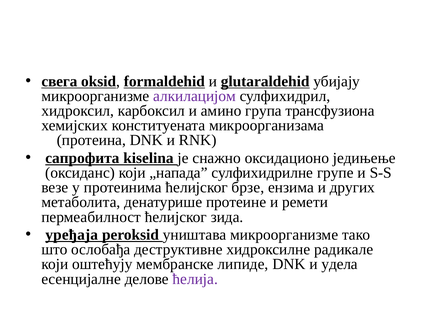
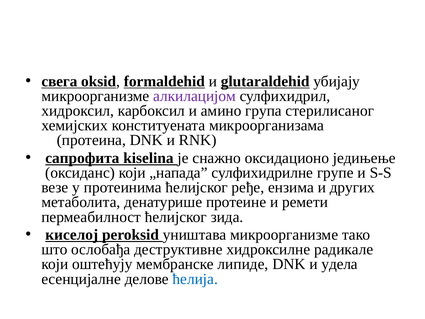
трансфузиона: трансфузиона -> стерилисаног (330, 111)
брзе: брзе -> ређе (248, 187)
уређаја: уређаја -> киселој (72, 235)
ћелија colour: purple -> blue (195, 279)
